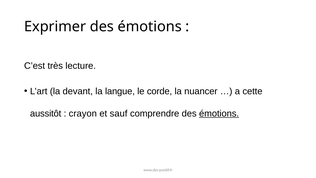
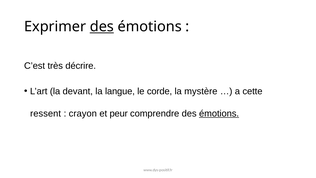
des underline: none -> present (102, 27)
lecture: lecture -> décrire (81, 66)
nuancer: nuancer -> mystère (201, 91)
aussitôt: aussitôt -> ressent (46, 113)
sauf: sauf -> peur (119, 113)
